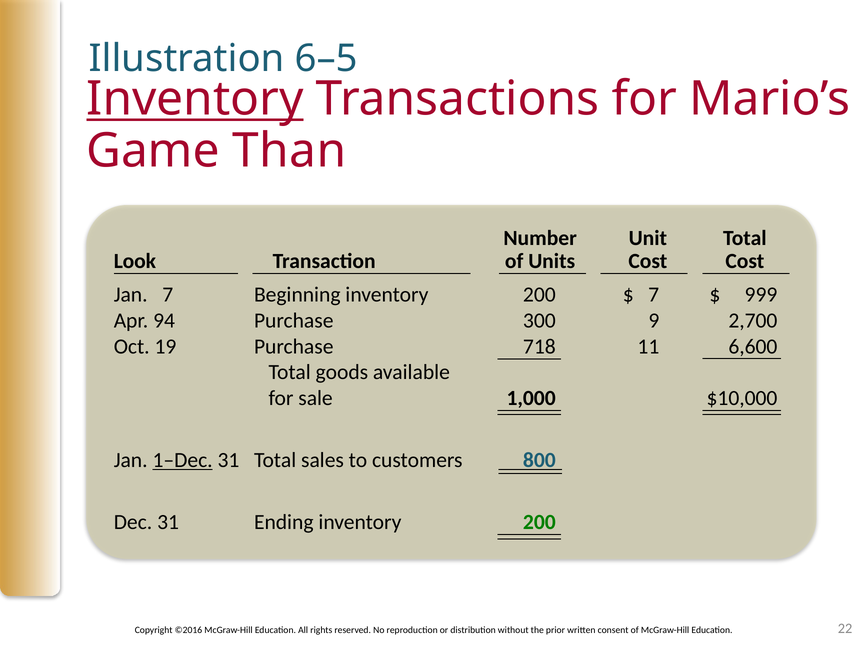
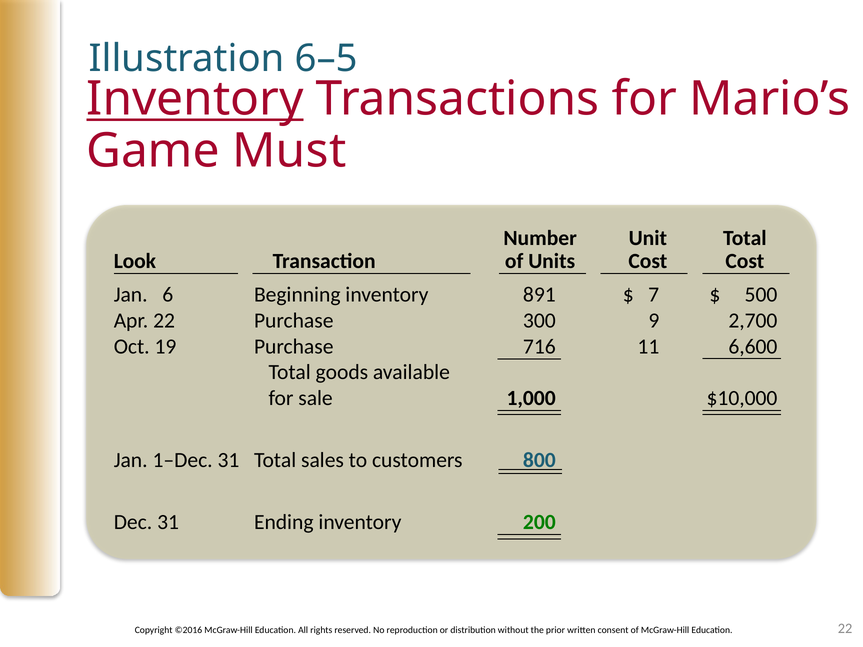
Than: Than -> Must (289, 151)
Jan 7: 7 -> 6 (168, 295)
Beginning inventory 200: 200 -> 891 (539, 295)
999: 999 -> 500 (761, 295)
Apr 94: 94 -> 22 (164, 321)
718: 718 -> 716 (539, 347)
1–Dec underline: present -> none (183, 460)
